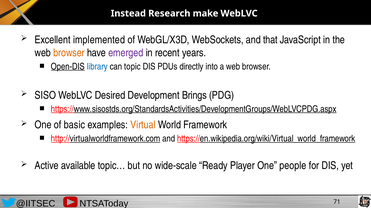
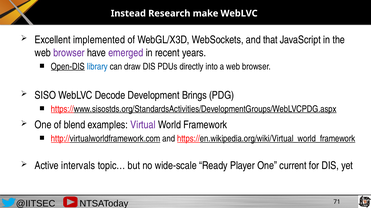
browser colour: orange -> purple (69, 53)
topic: topic -> draw (132, 67)
Desired: Desired -> Decode (110, 96)
basic: basic -> blend (75, 125)
Virtual colour: orange -> purple (143, 125)
available: available -> intervals (78, 166)
people: people -> current (293, 166)
